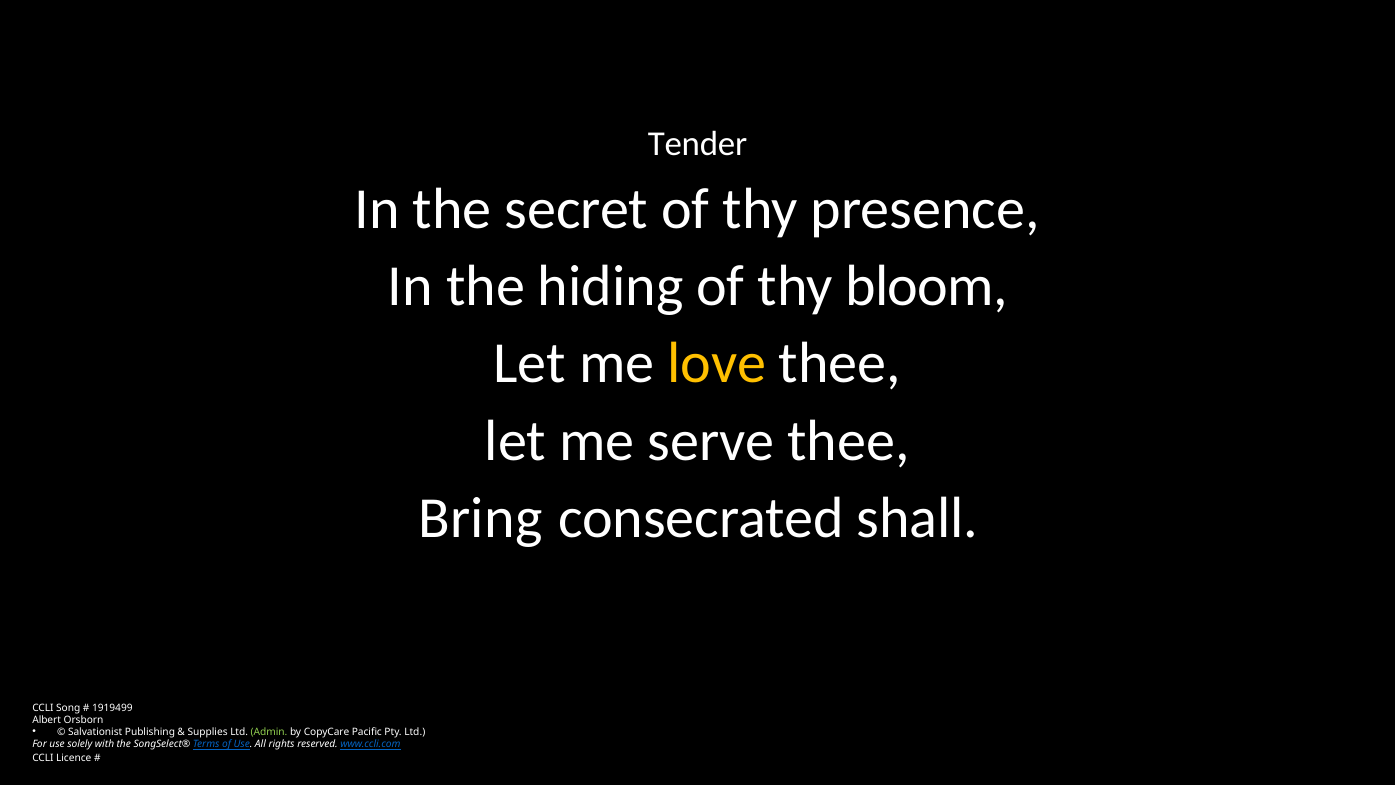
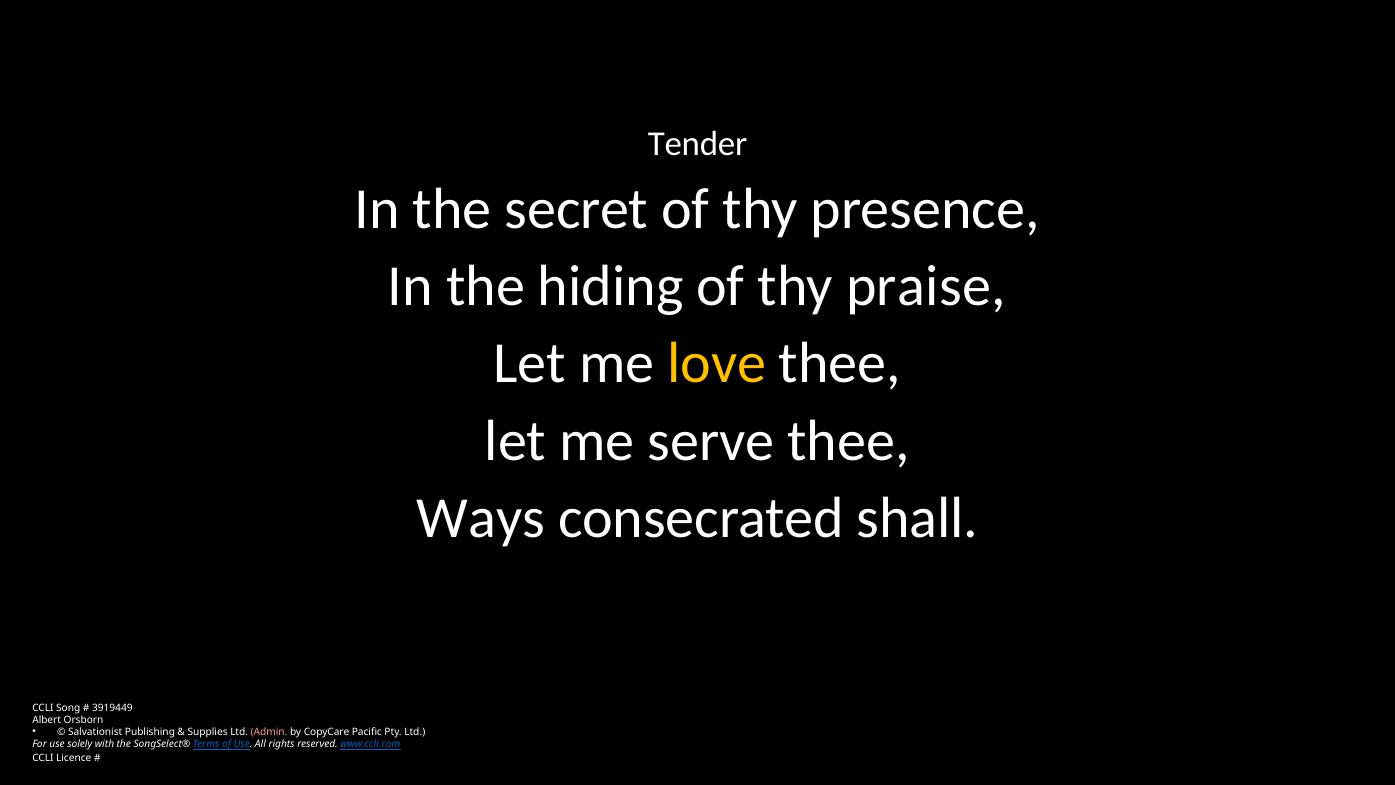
bloom: bloom -> praise (926, 286)
Bring: Bring -> Ways (481, 518)
1919499: 1919499 -> 3919449 (112, 707)
Admin colour: light green -> pink (269, 732)
